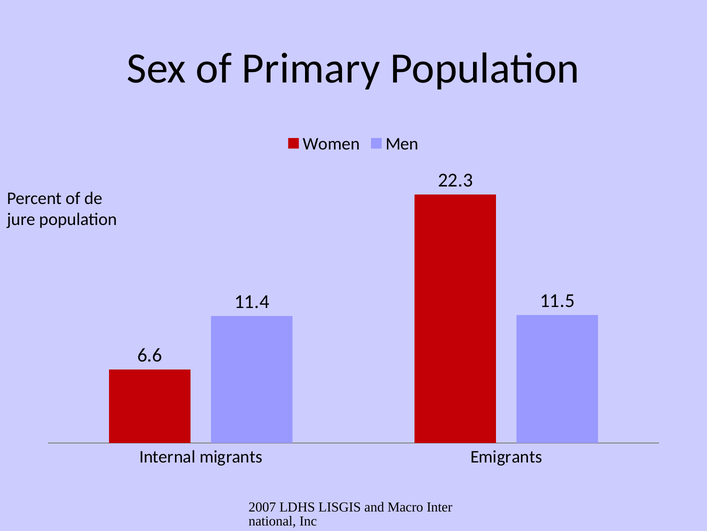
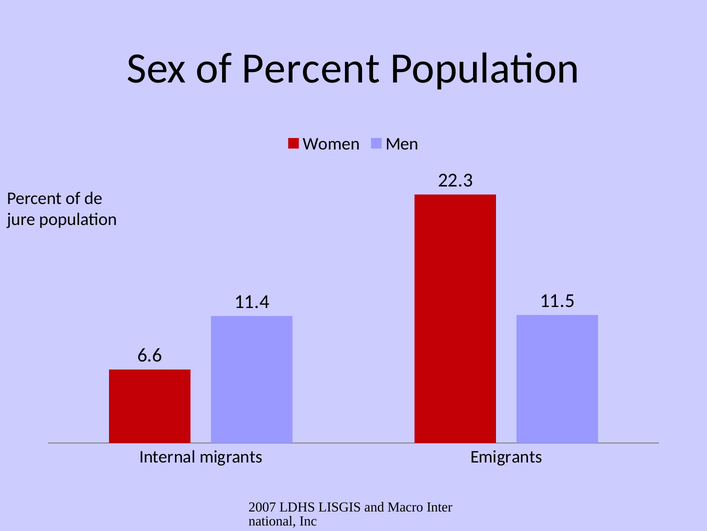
of Primary: Primary -> Percent (311, 68)
